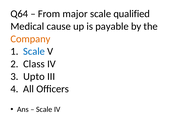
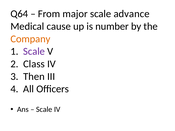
qualified: qualified -> advance (132, 14)
payable: payable -> number (112, 26)
Scale colour: blue -> purple (34, 51)
Upto: Upto -> Then (34, 77)
